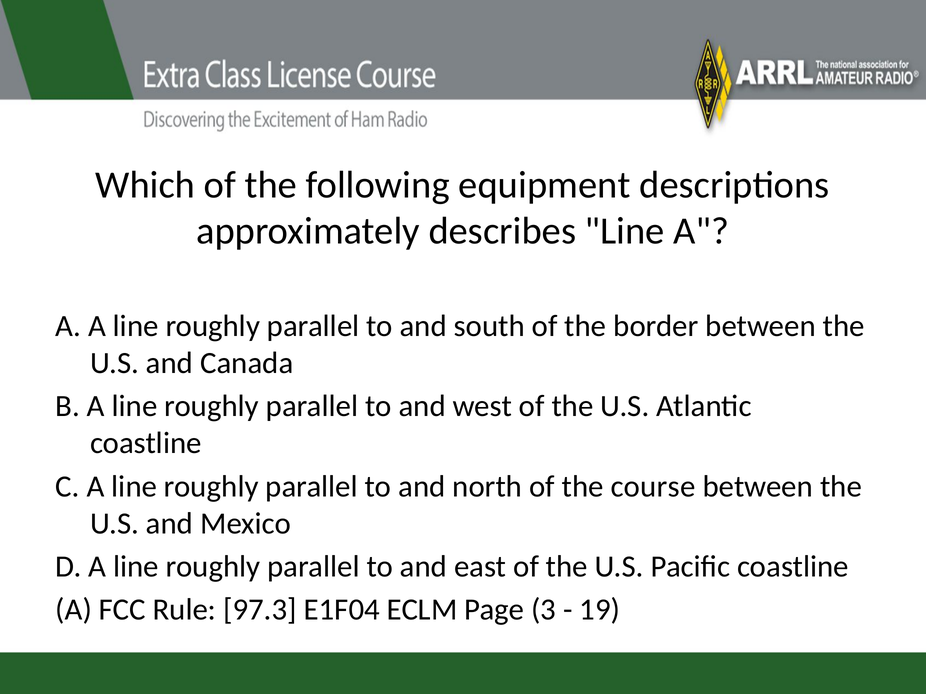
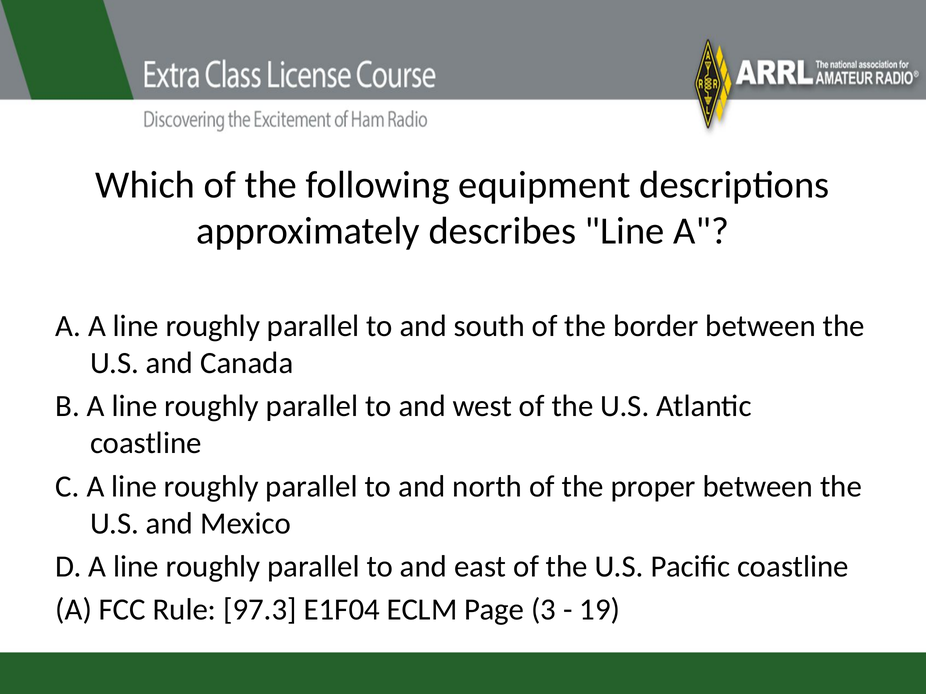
course: course -> proper (653, 487)
